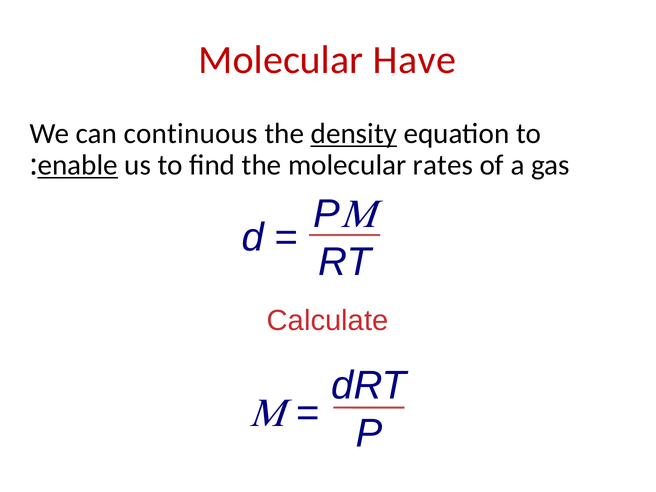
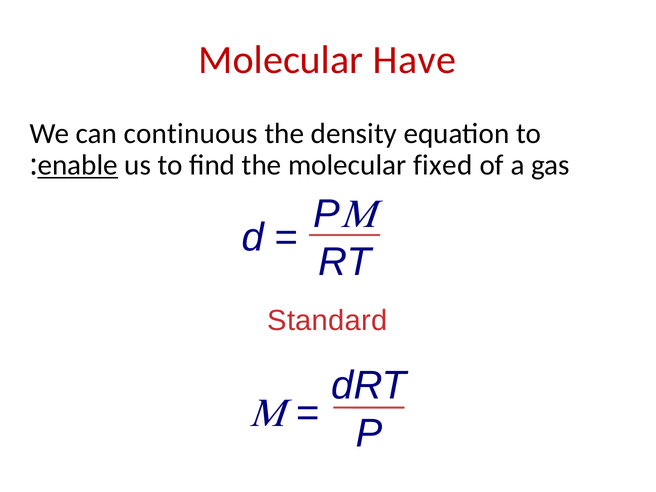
density underline: present -> none (354, 134)
rates: rates -> fixed (443, 165)
Calculate: Calculate -> Standard (328, 320)
